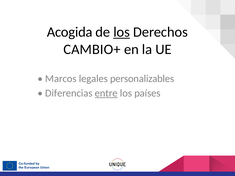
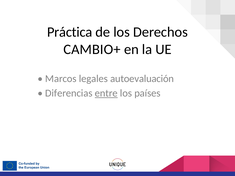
Acogida: Acogida -> Práctica (70, 32)
los underline: present -> none (122, 32)
personalizables: personalizables -> autoevaluación (142, 79)
